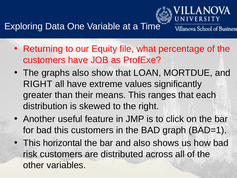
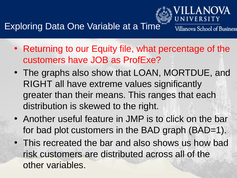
bad this: this -> plot (61, 130)
horizontal: horizontal -> recreated (62, 143)
